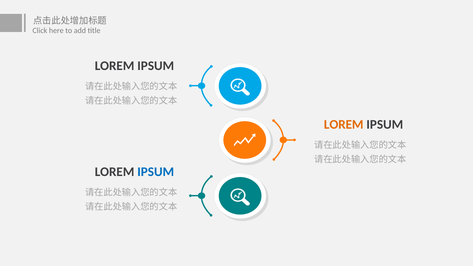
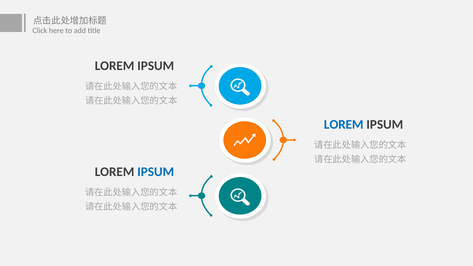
LOREM colour: orange -> blue (344, 125)
